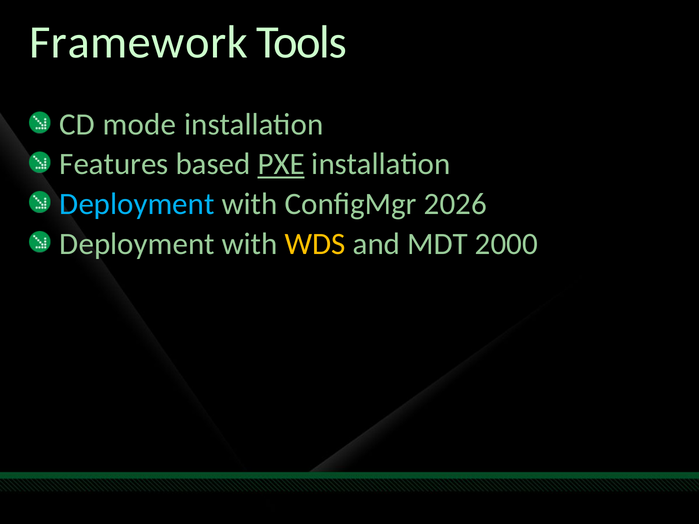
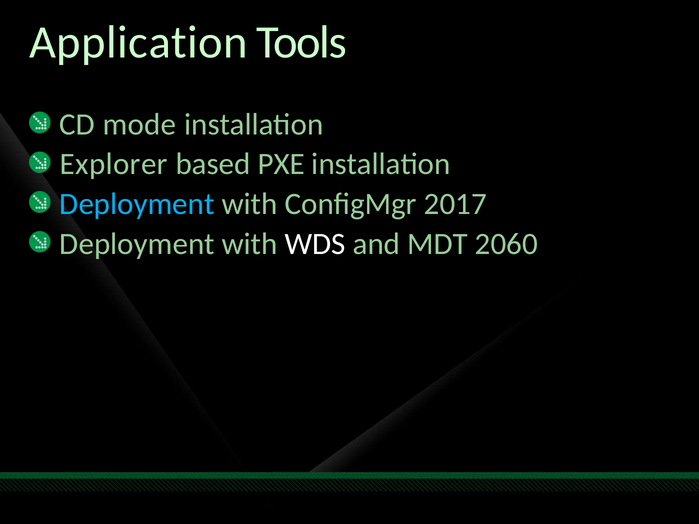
Framework: Framework -> Application (139, 42)
Features: Features -> Explorer (114, 164)
PXE underline: present -> none (281, 164)
2026: 2026 -> 2017 (455, 204)
WDS colour: yellow -> white (315, 244)
2000: 2000 -> 2060 (506, 244)
